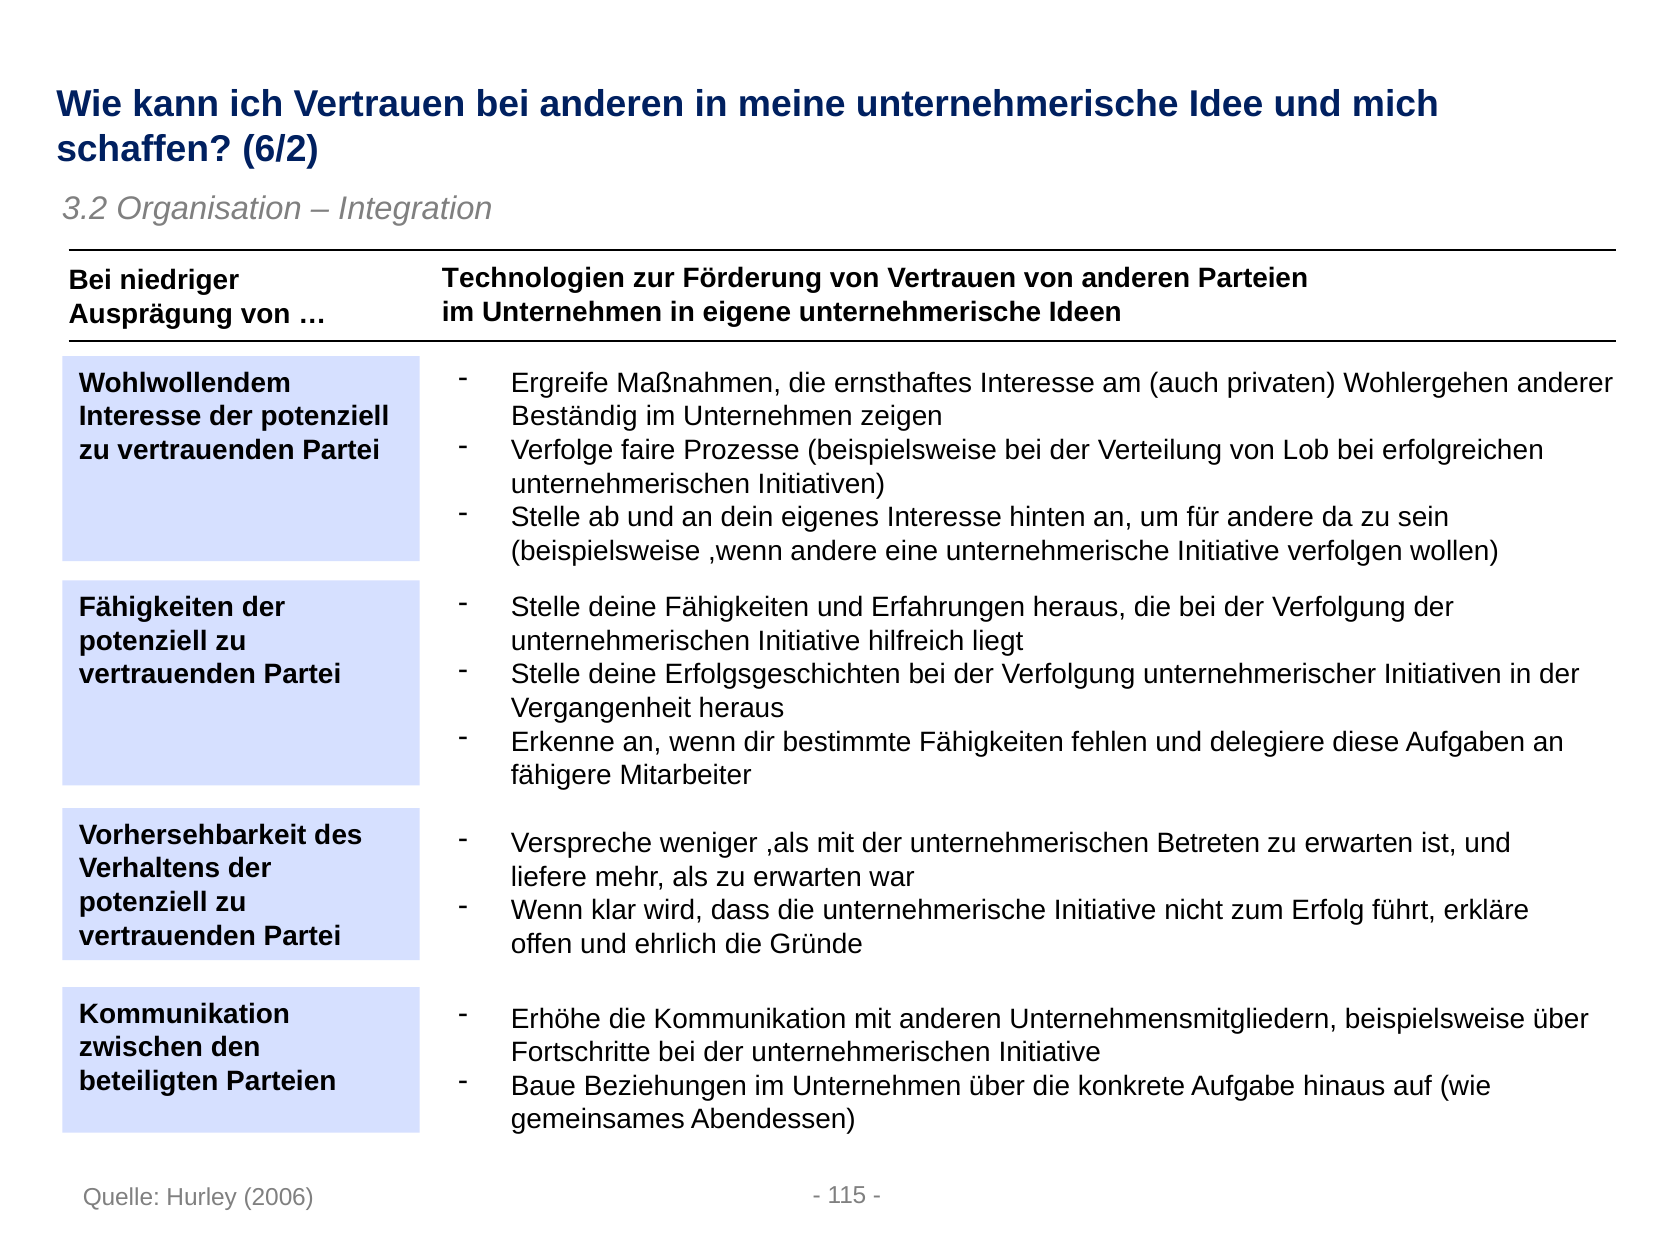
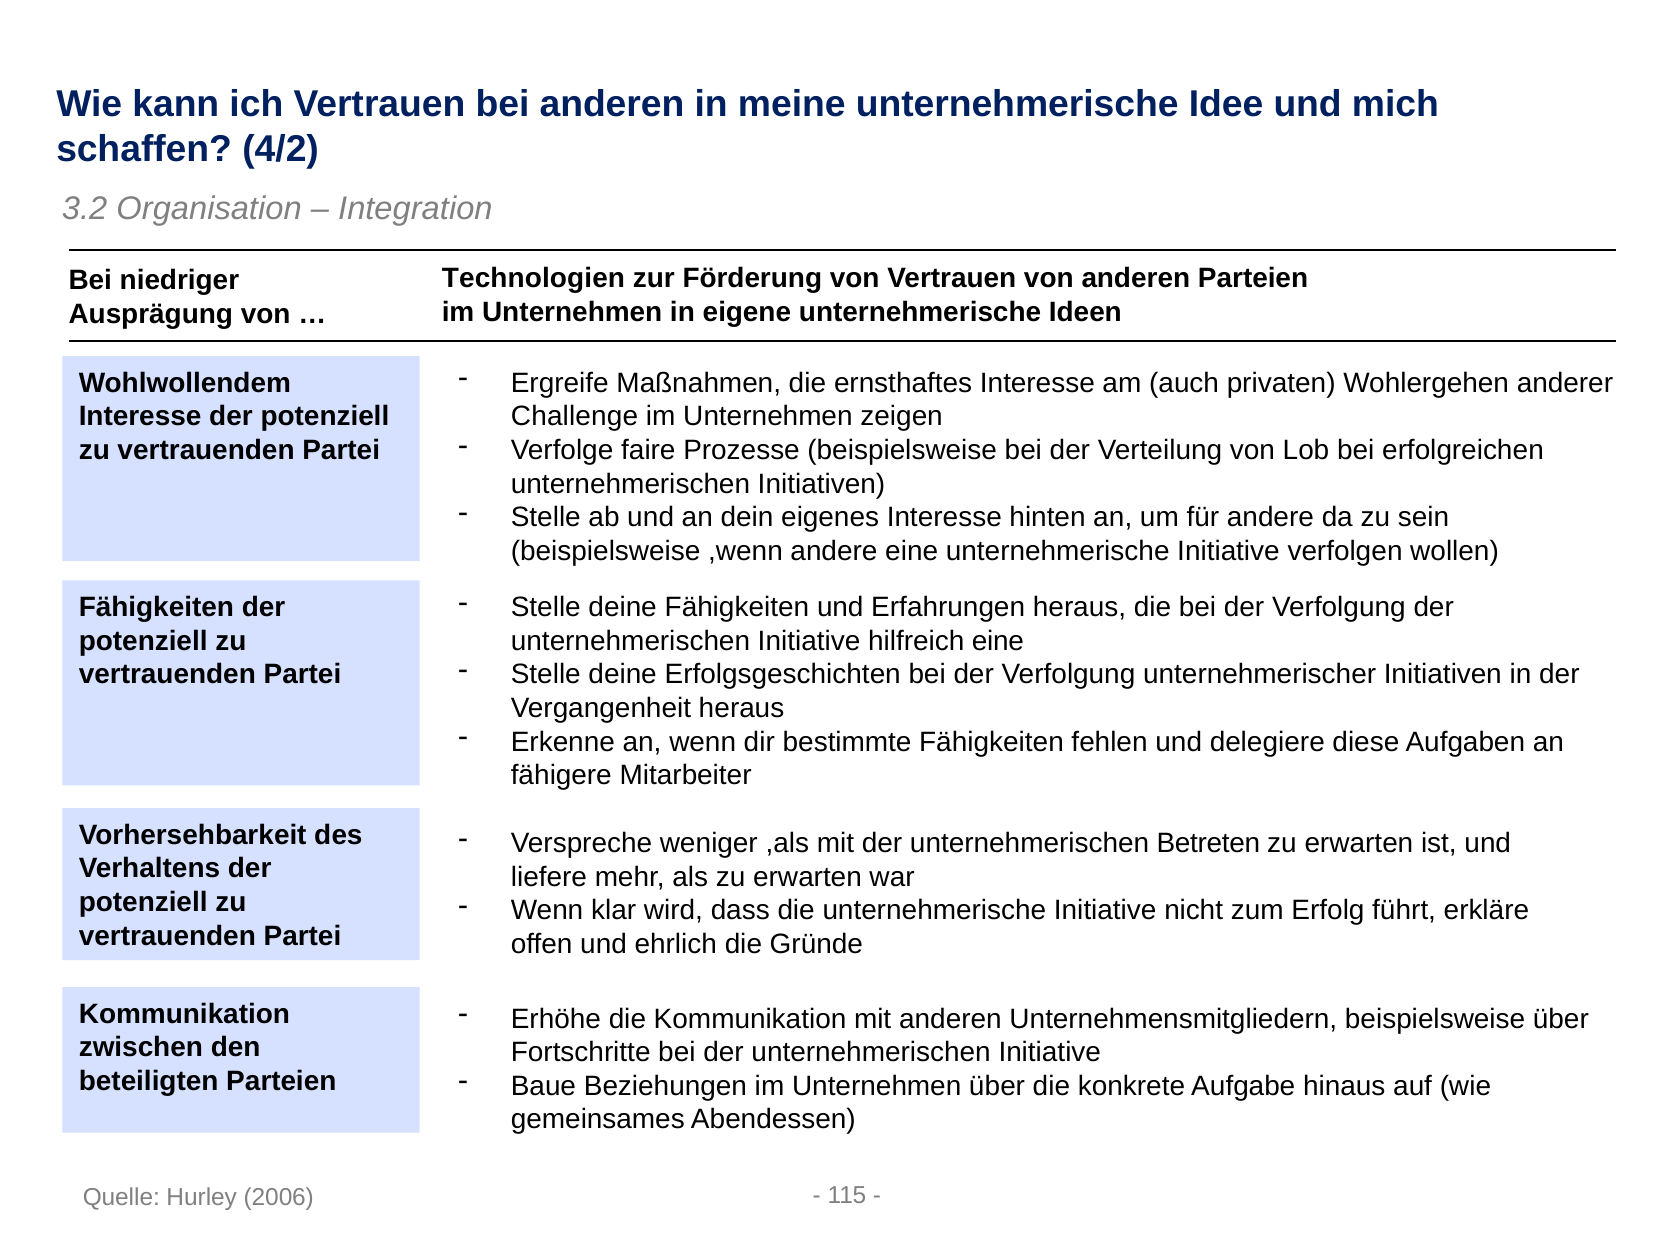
6/2: 6/2 -> 4/2 (281, 149)
Beständig: Beständig -> Challenge (575, 417)
hilfreich liegt: liegt -> eine (998, 641)
